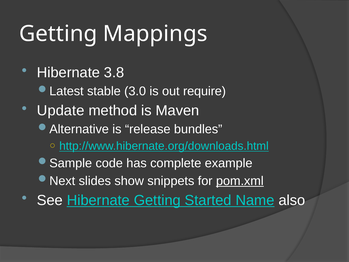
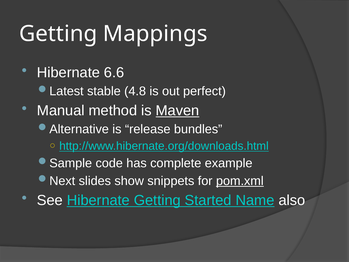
3.8: 3.8 -> 6.6 (114, 73)
3.0: 3.0 -> 4.8 (135, 91)
require: require -> perfect (204, 91)
Update: Update -> Manual (61, 111)
Maven underline: none -> present (177, 111)
